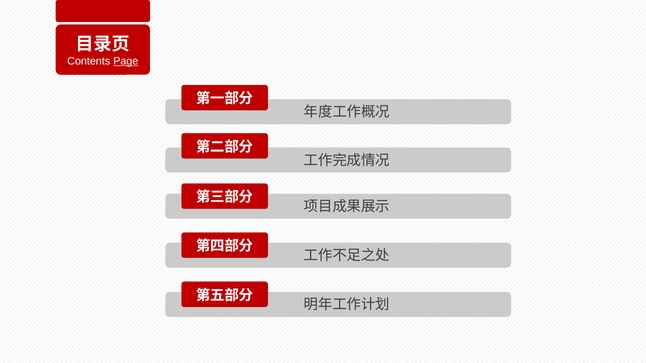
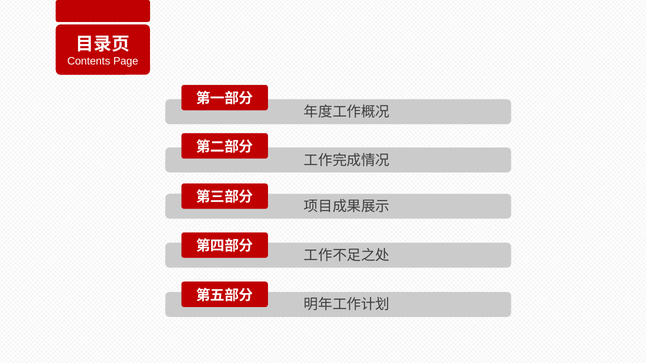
Page underline: present -> none (126, 61)
